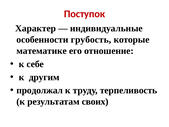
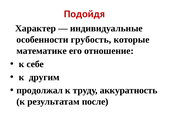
Поступок: Поступок -> Подойдя (84, 14)
терпеливость: терпеливость -> аккуратность (129, 90)
своих: своих -> после (95, 101)
